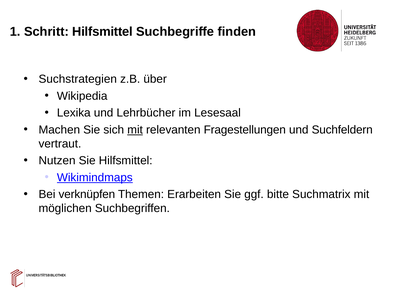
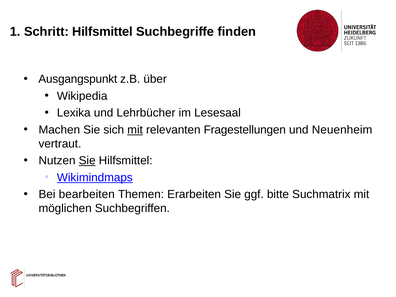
Suchstrategien: Suchstrategien -> Ausgangspunkt (78, 79)
Suchfeldern: Suchfeldern -> Neuenheim (342, 130)
Sie underline: none -> present (87, 161)
verknüpfen: verknüpfen -> bearbeiten (87, 194)
